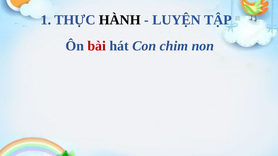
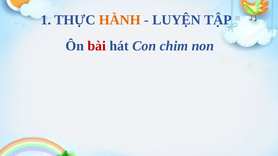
HÀNH colour: black -> orange (120, 20)
